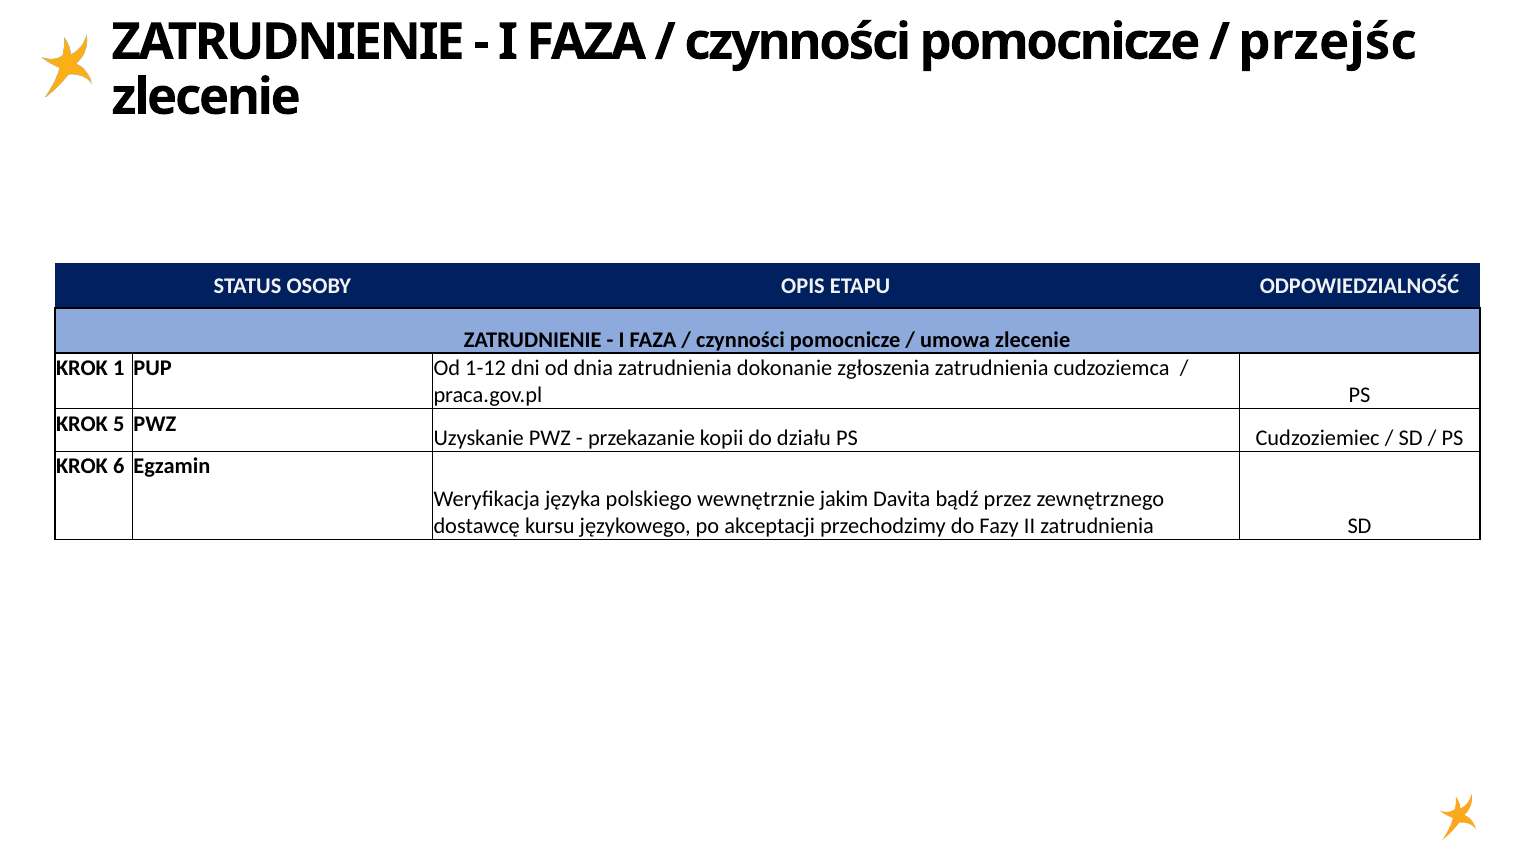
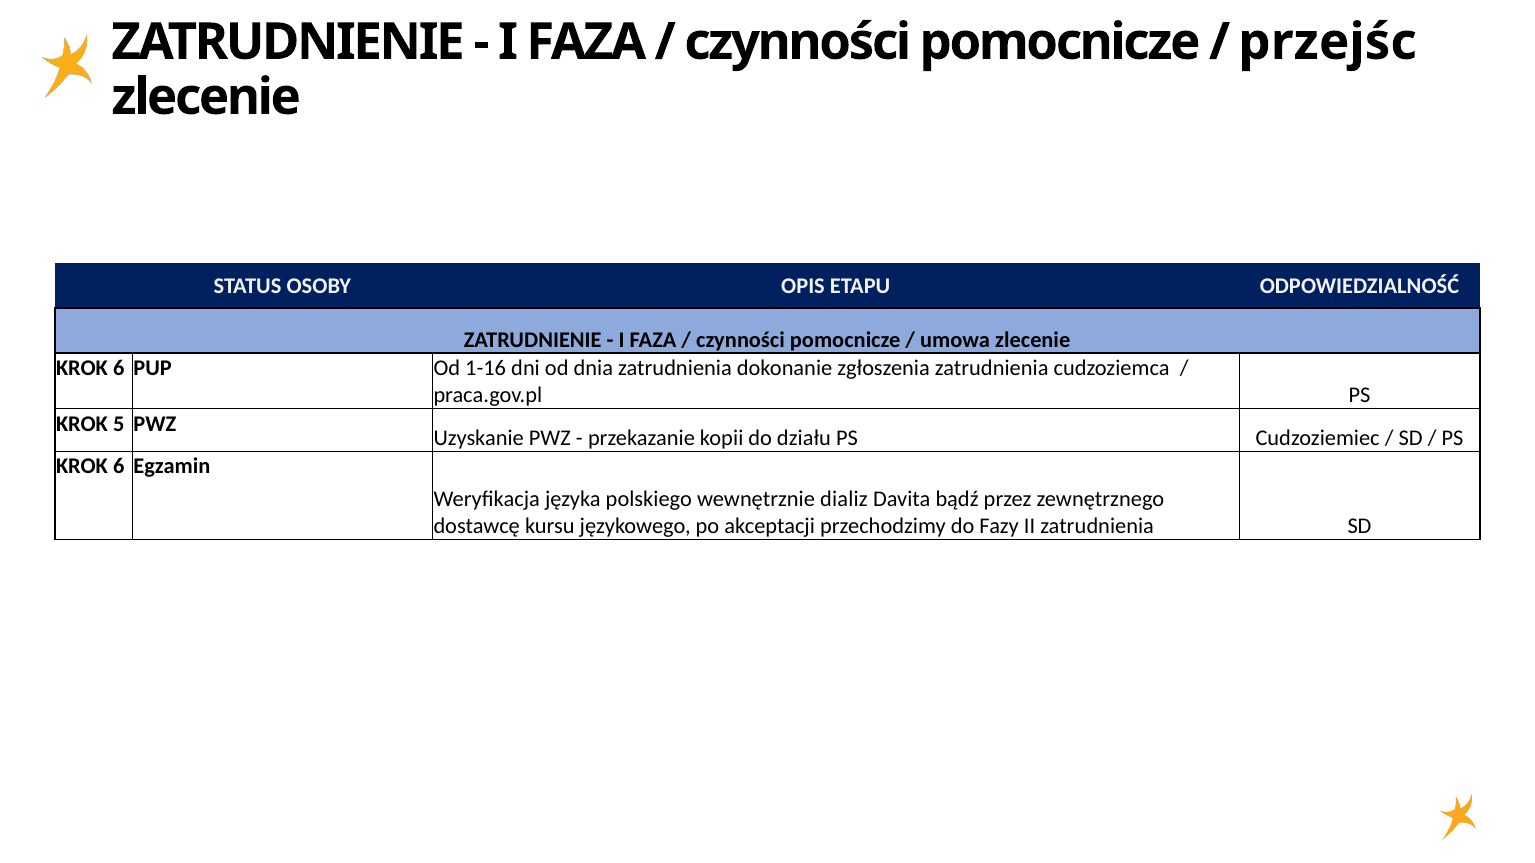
1: 1 -> 6 (119, 368)
1-12: 1-12 -> 1-16 (486, 368)
jakim: jakim -> dializ (844, 499)
